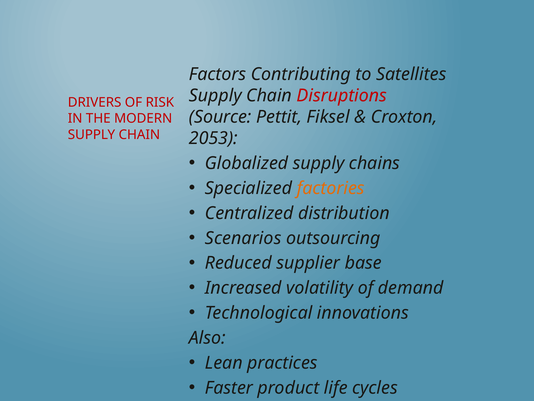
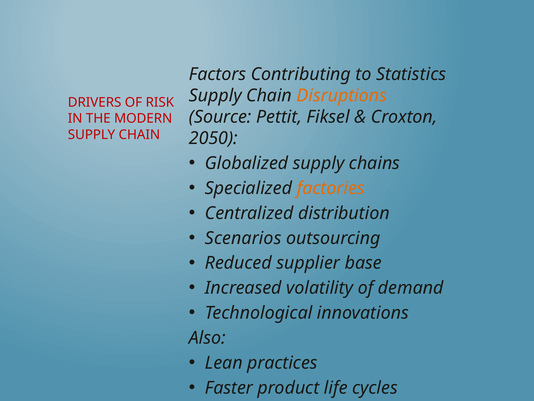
Satellites: Satellites -> Statistics (411, 74)
Disruptions colour: red -> orange (342, 95)
2053: 2053 -> 2050 (213, 138)
